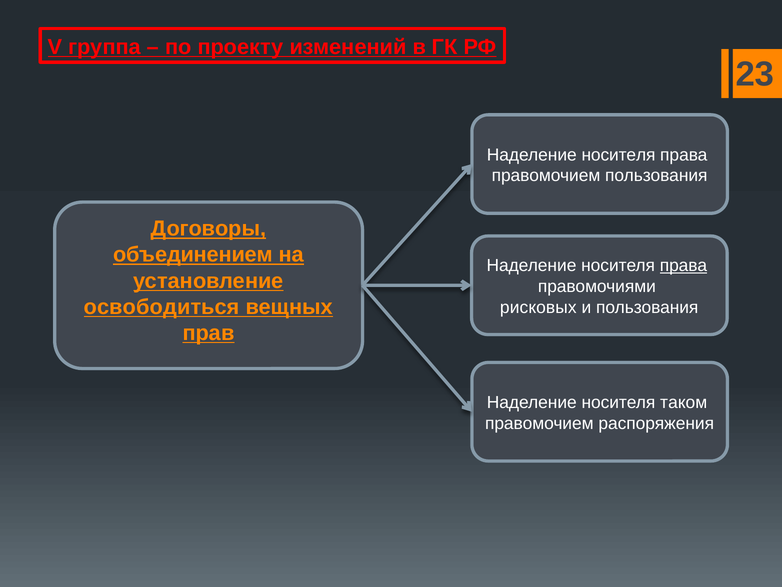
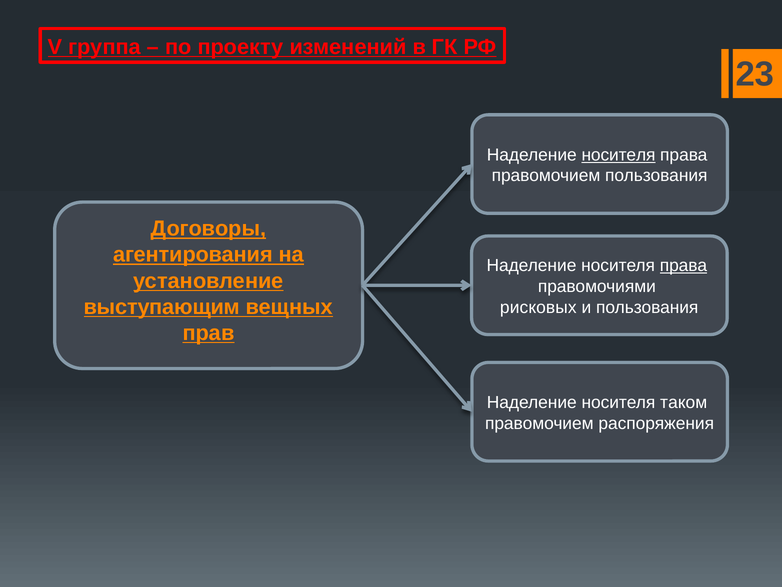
носителя underline: none -> present (618, 155)
объединением: объединением -> агентирования (193, 255)
освободиться: освободиться -> выступающим (162, 307)
